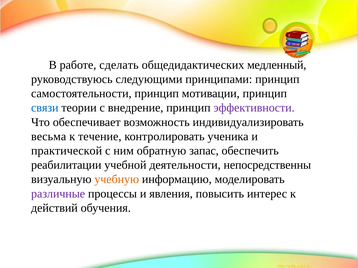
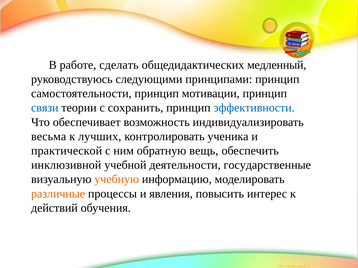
внедрение: внедрение -> сохранить (136, 108)
эффективности colour: purple -> blue (254, 108)
течение: течение -> лучших (100, 137)
запас: запас -> вещь (204, 151)
реабилитации: реабилитации -> инклюзивной (66, 165)
непосредственны: непосредственны -> государственные (267, 165)
различные colour: purple -> orange (58, 194)
